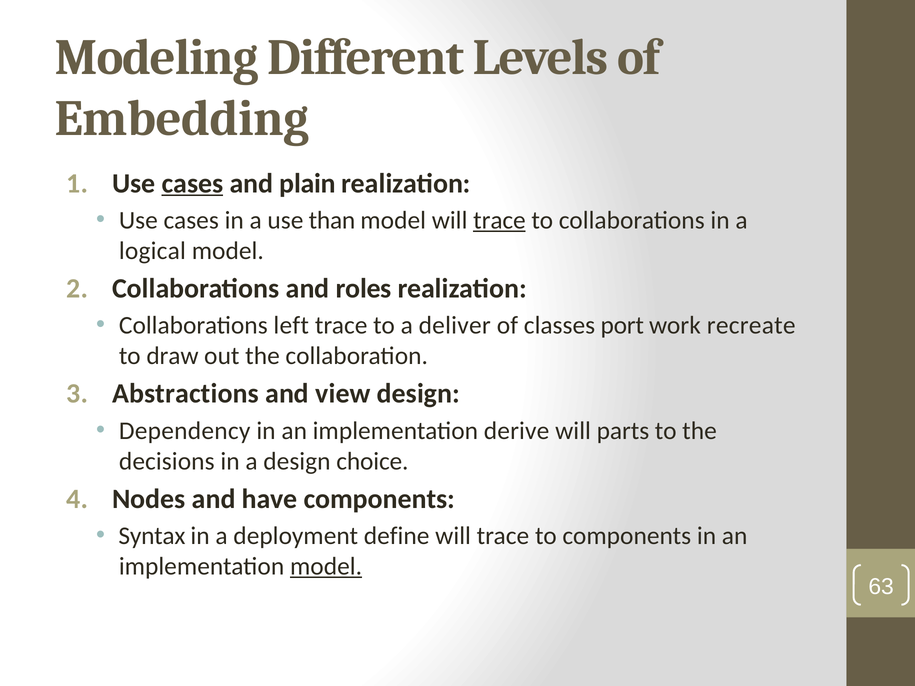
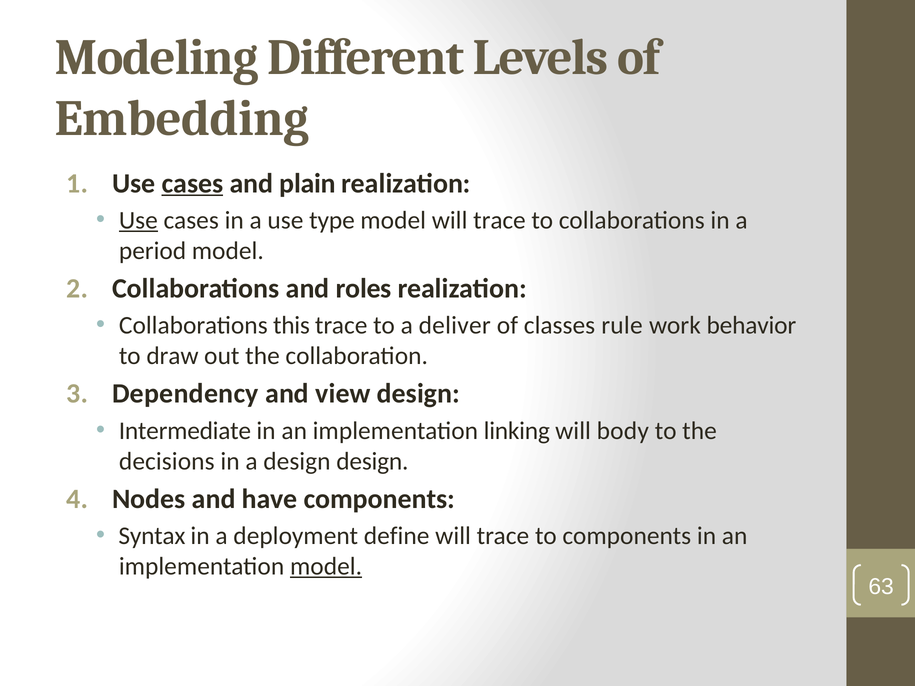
Use underline: none -> present (138, 220)
than: than -> type (332, 220)
trace underline: present -> none (499, 220)
logical: logical -> period (153, 251)
left: left -> this (291, 326)
port: port -> rule (622, 326)
recreate: recreate -> behavior (751, 326)
Abstractions: Abstractions -> Dependency (185, 394)
Dependency: Dependency -> Intermediate (185, 431)
derive: derive -> linking (517, 431)
parts: parts -> body (623, 431)
design choice: choice -> design (372, 461)
